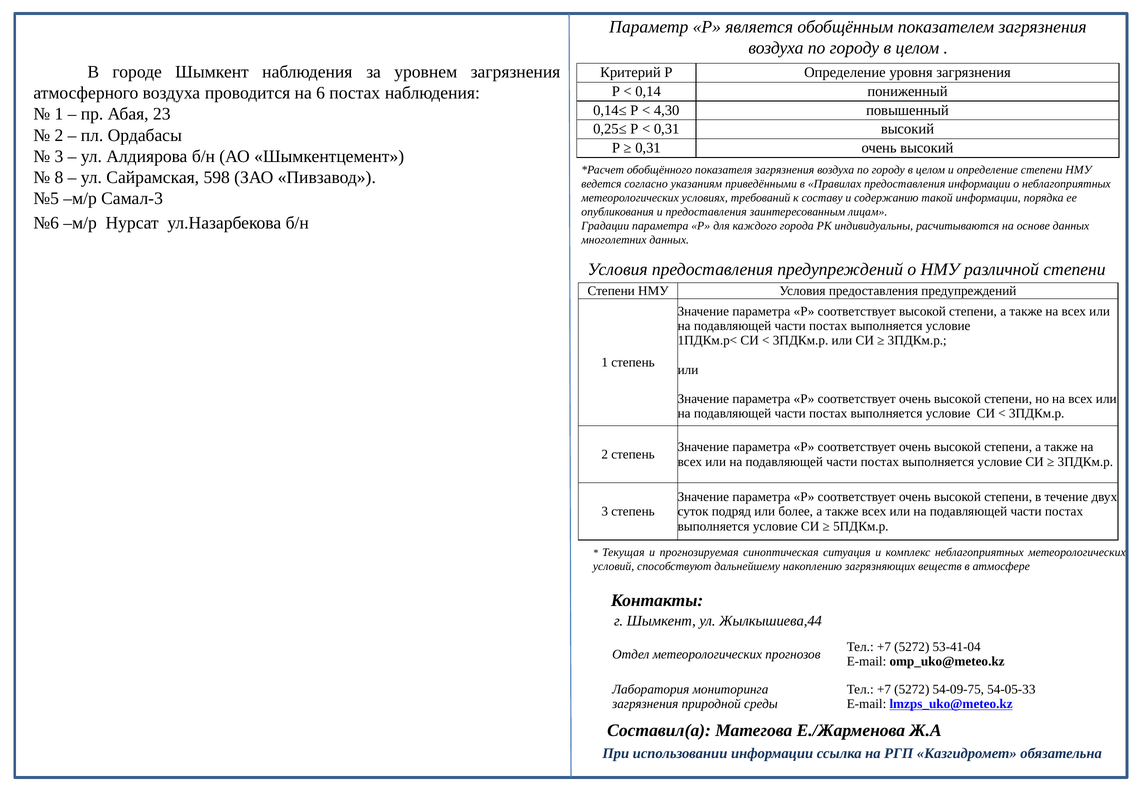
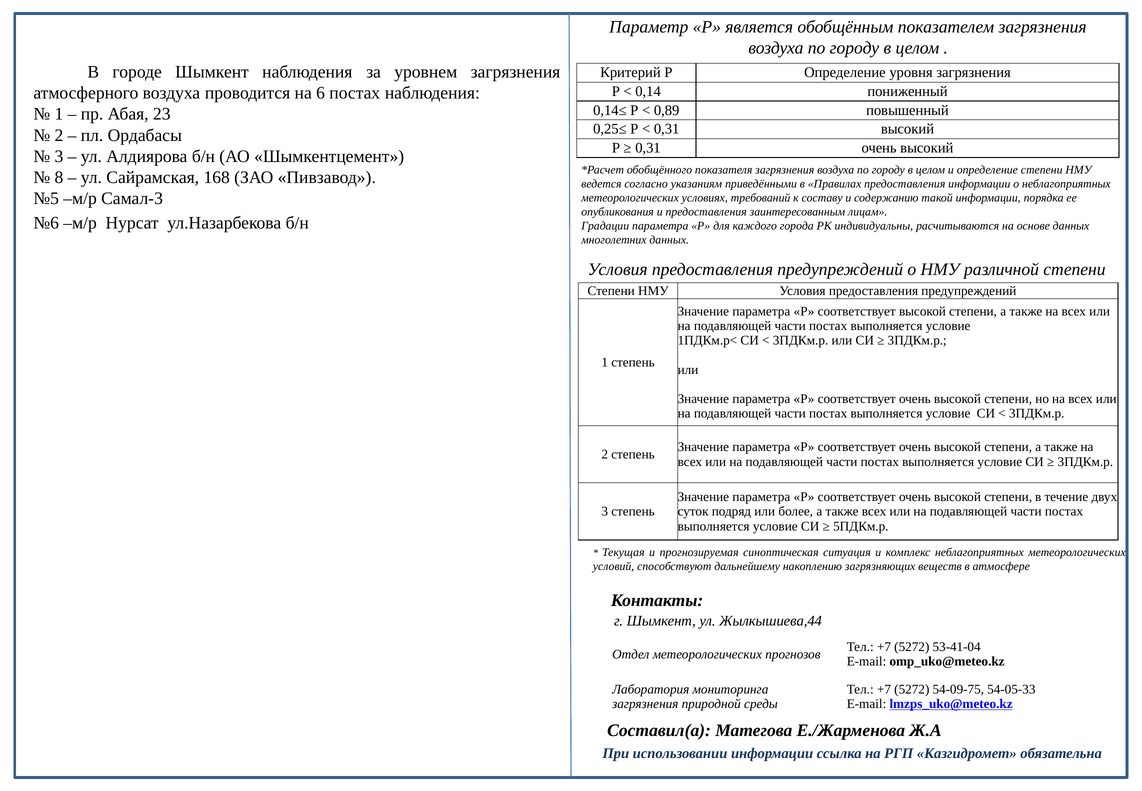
4,30: 4,30 -> 0,89 (667, 110)
598: 598 -> 168 (217, 177)
